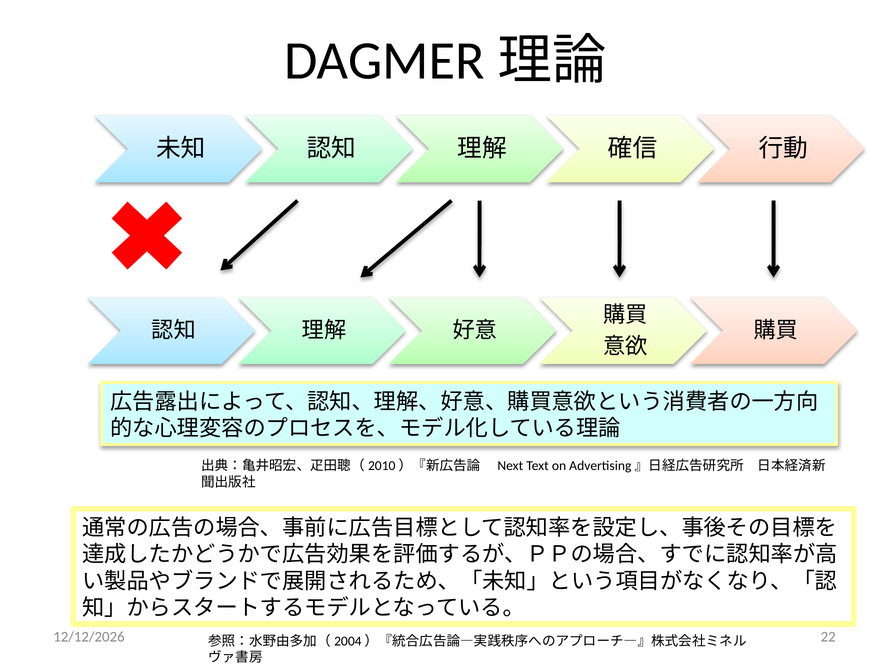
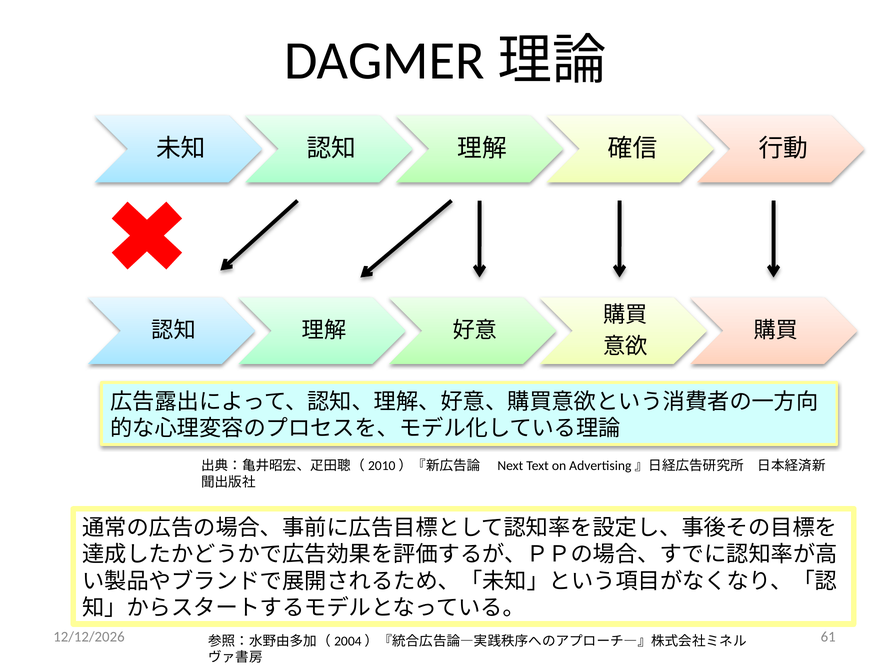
22: 22 -> 61 (828, 637)
